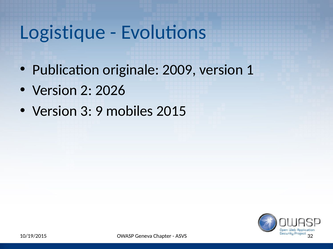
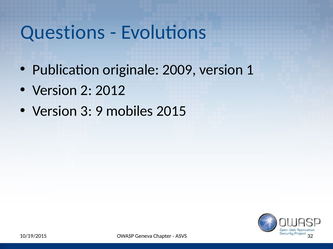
Logistique: Logistique -> Questions (63, 32)
2026: 2026 -> 2012 (110, 91)
